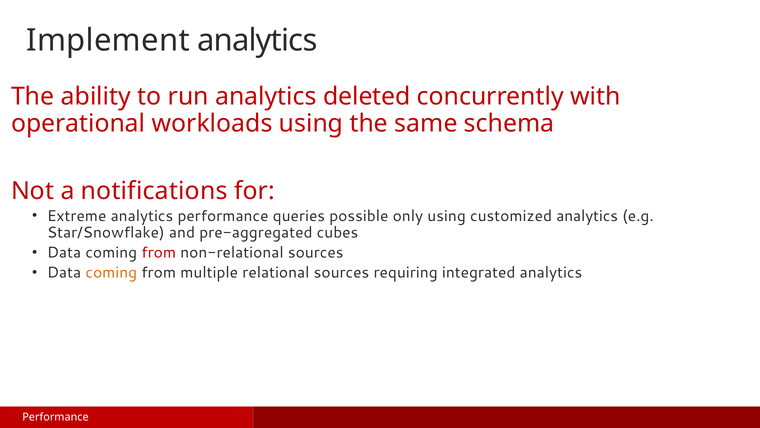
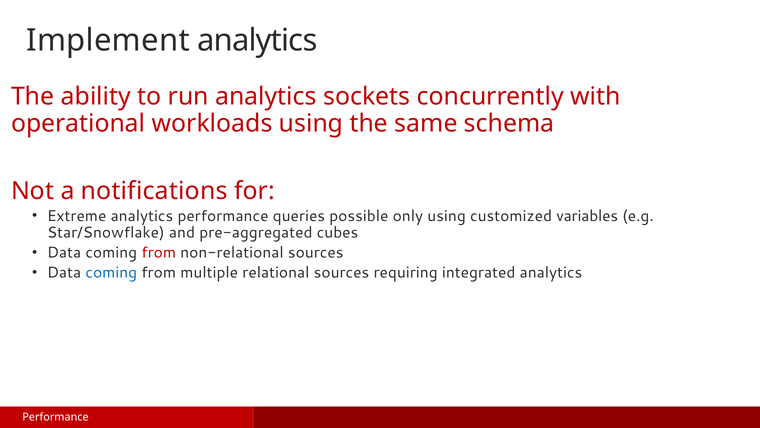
deleted: deleted -> sockets (367, 96)
customized analytics: analytics -> variables (587, 216)
coming colour: orange -> blue (111, 272)
